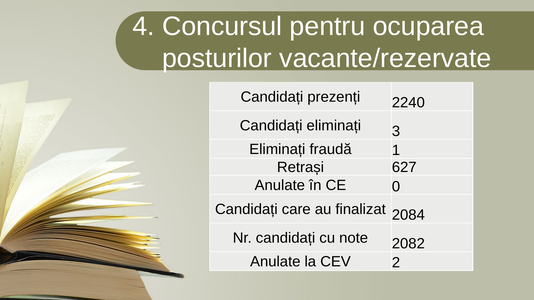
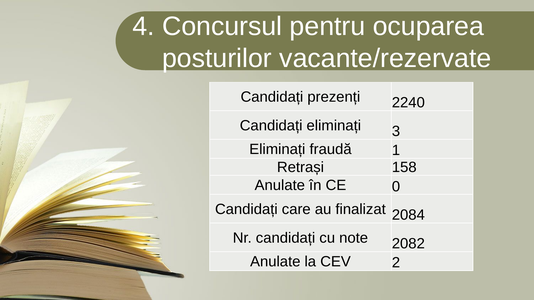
627: 627 -> 158 (404, 168)
